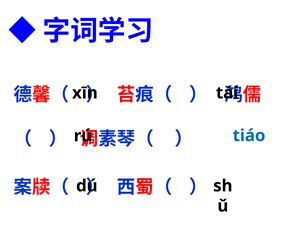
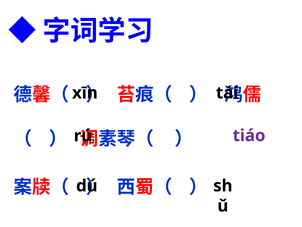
tiáo colour: blue -> purple (249, 135)
